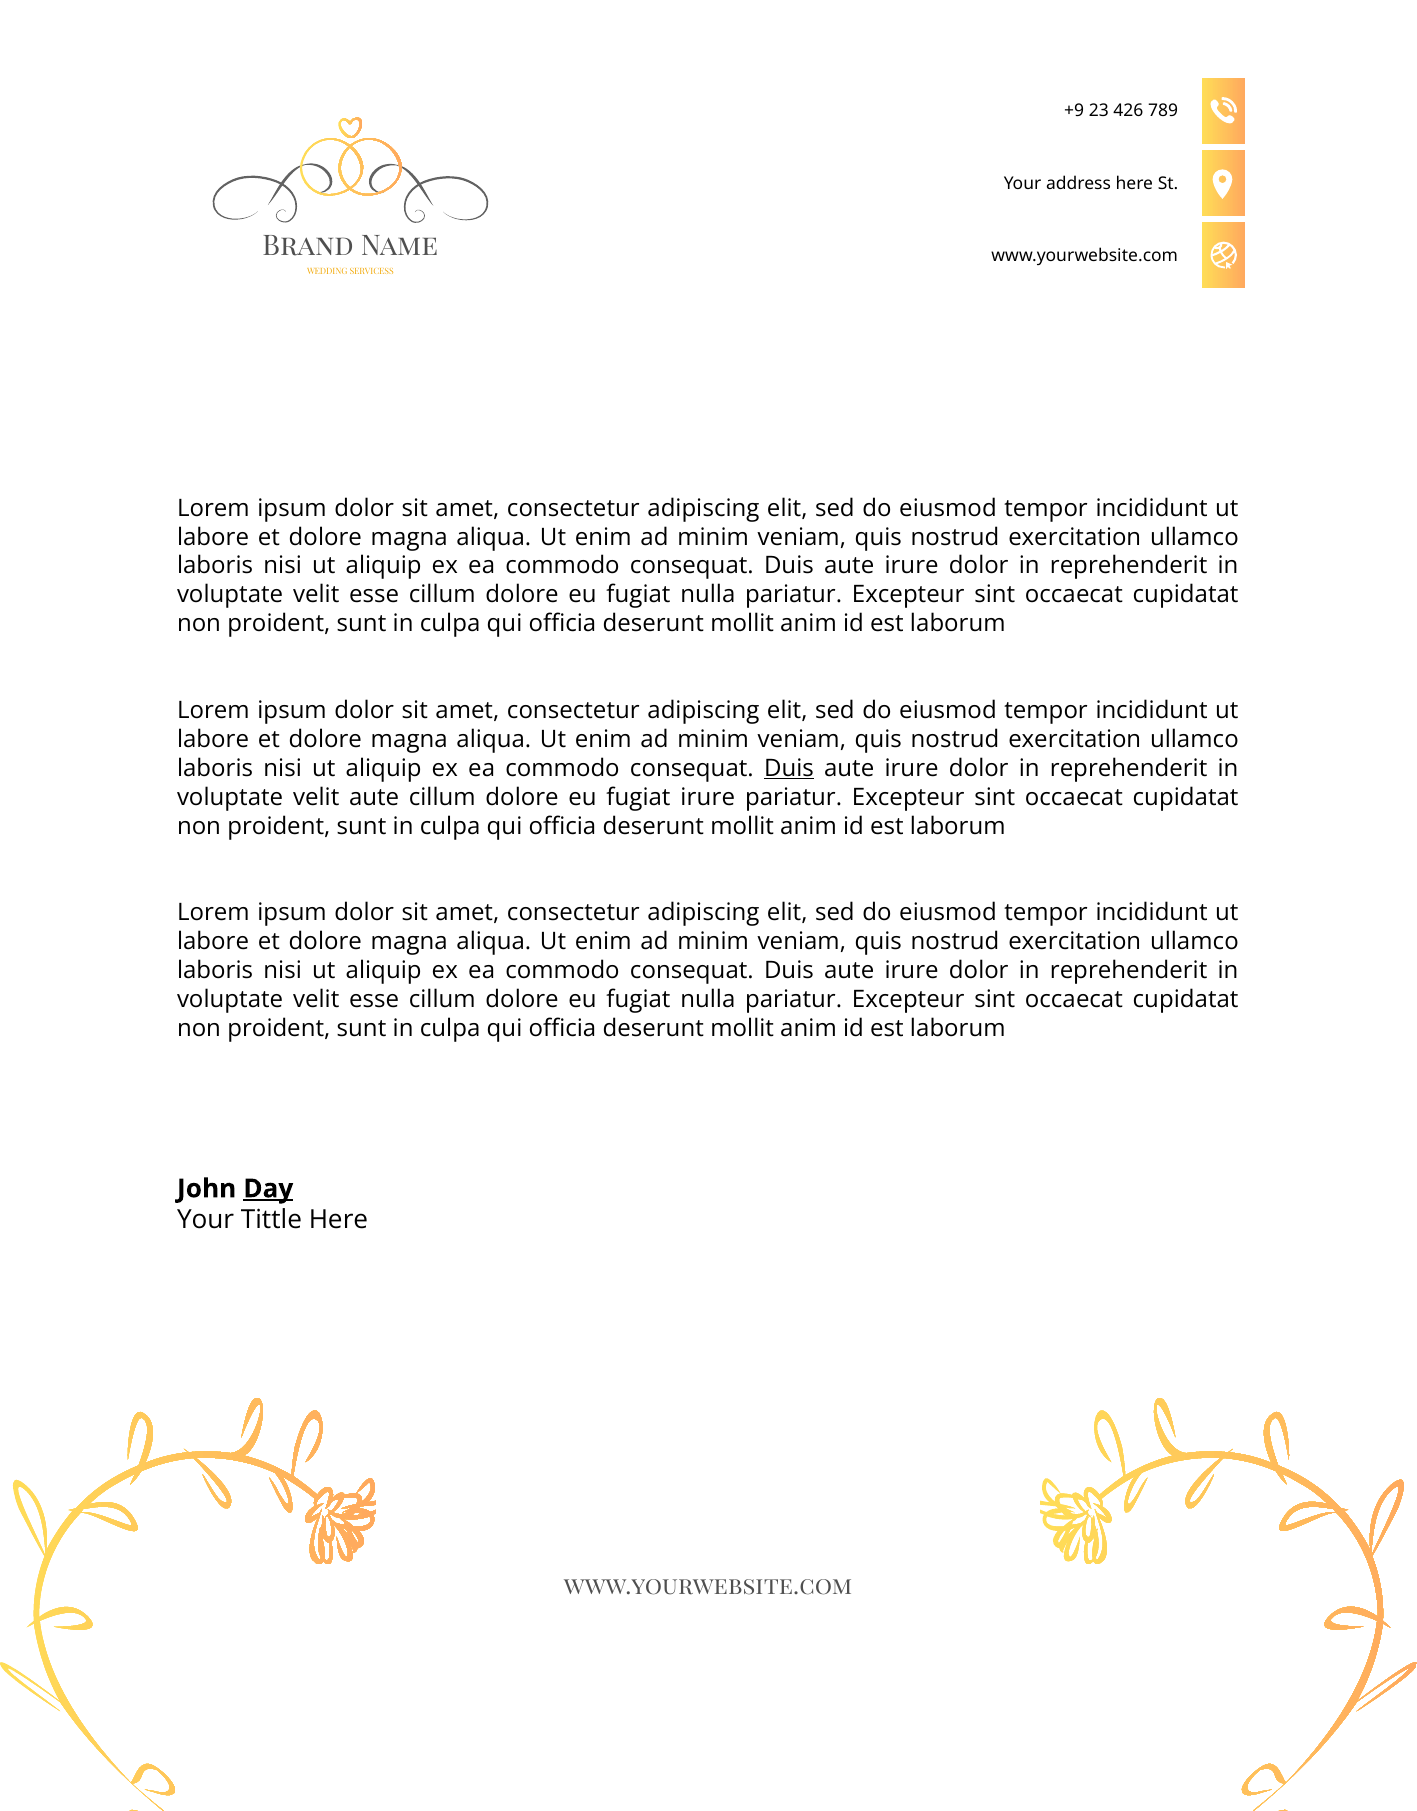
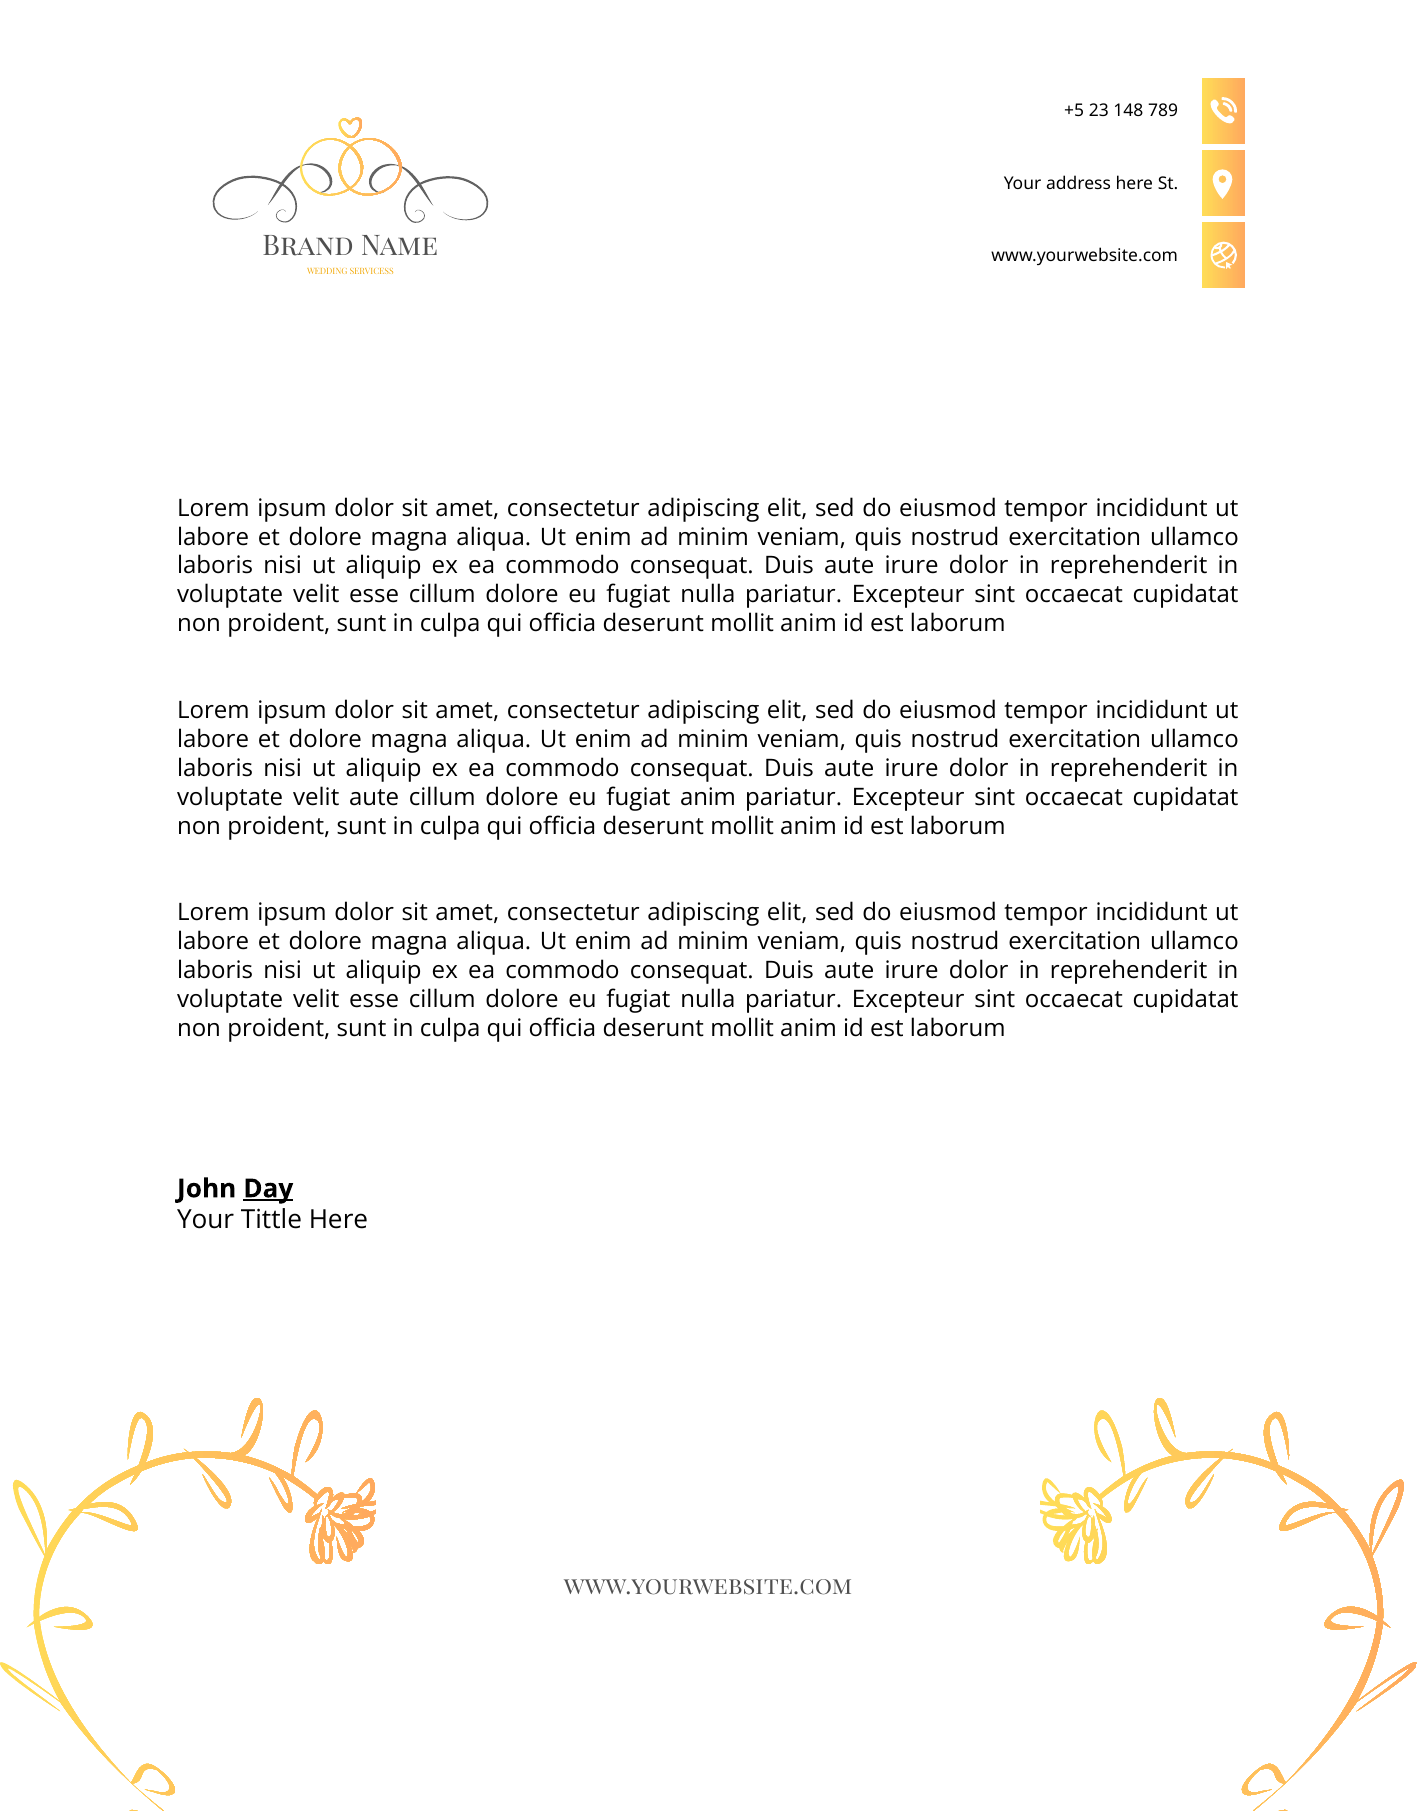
+9: +9 -> +5 (1074, 111)
426: 426 -> 148 (1128, 111)
Duis underline: present -> none (789, 768)
fugiat irure: irure -> anim (708, 797)
